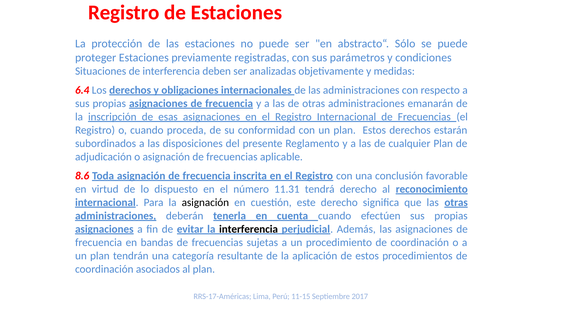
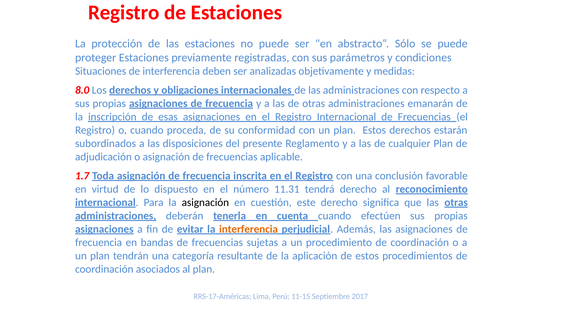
6.4: 6.4 -> 8.0 (82, 90)
8.6: 8.6 -> 1.7 (82, 176)
interferencia colour: black -> orange (249, 229)
